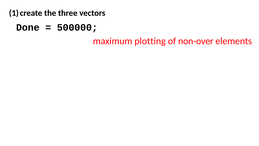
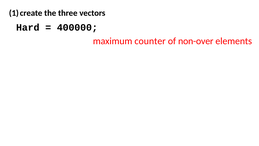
Done: Done -> Hard (28, 27)
500000: 500000 -> 400000 (77, 27)
plotting: plotting -> counter (150, 41)
